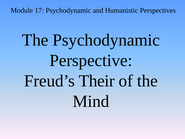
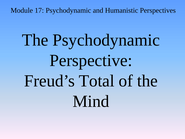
Their: Their -> Total (97, 81)
